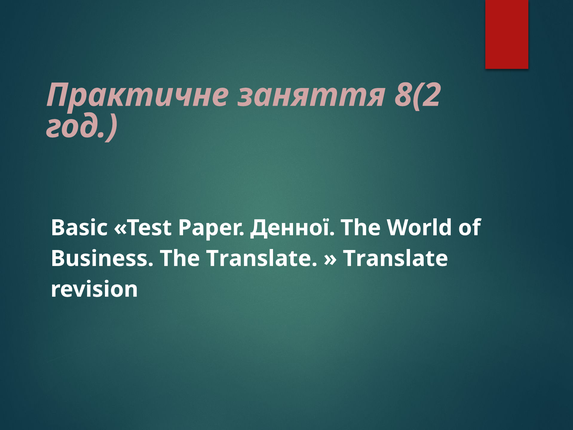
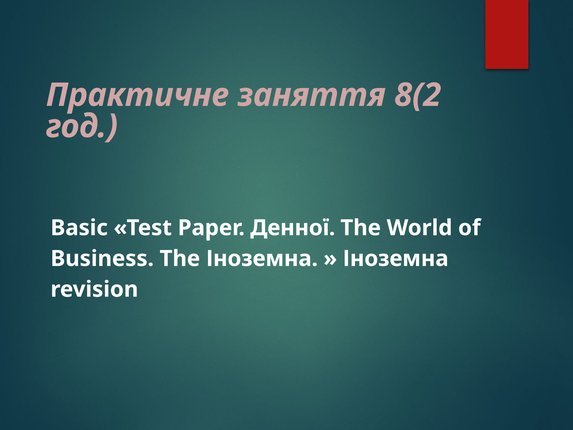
The Translate: Translate -> Іноземна (262, 258)
Translate: Translate -> Іноземна (396, 258)
